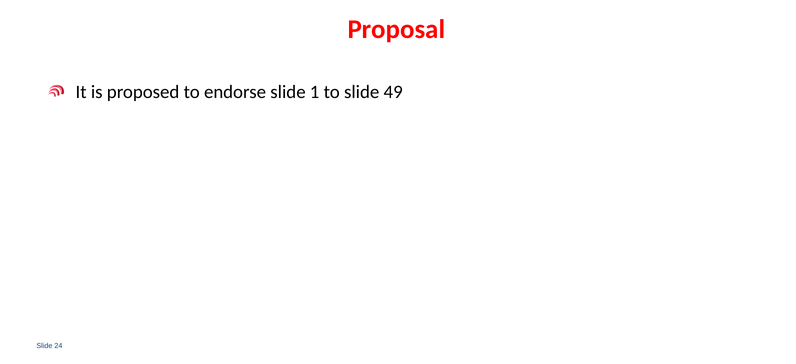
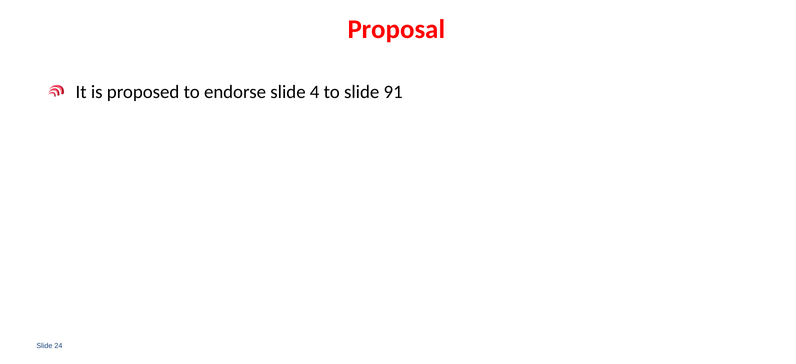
1: 1 -> 4 (315, 92)
49: 49 -> 91 (393, 92)
